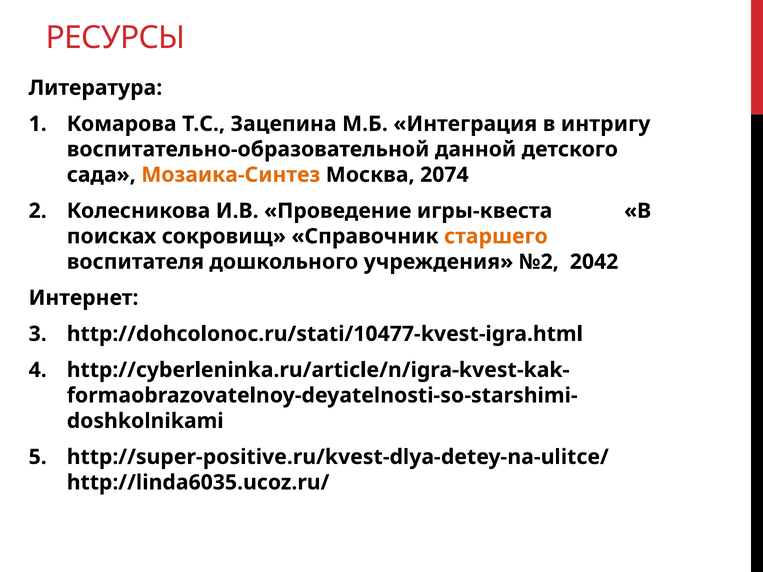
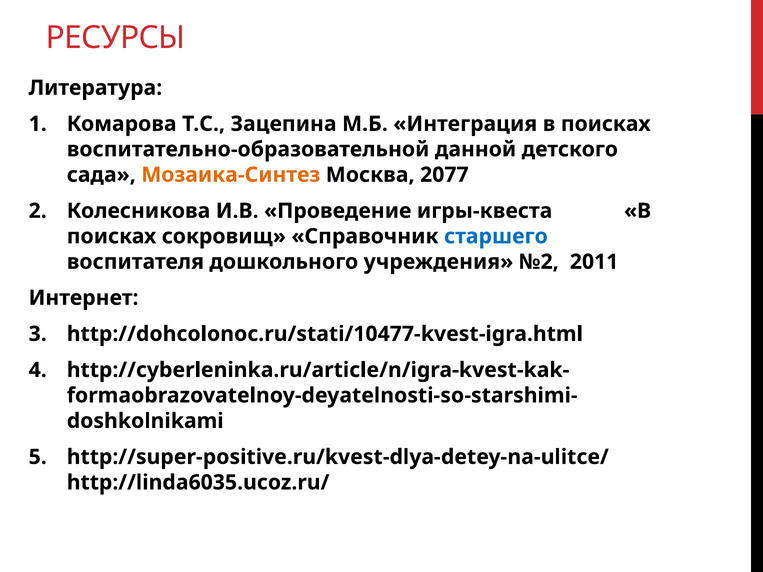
Интеграция в интригу: интригу -> поисках (606, 124)
2074: 2074 -> 2077 (444, 175)
старшего colour: orange -> blue (496, 236)
2042: 2042 -> 2011 (594, 262)
